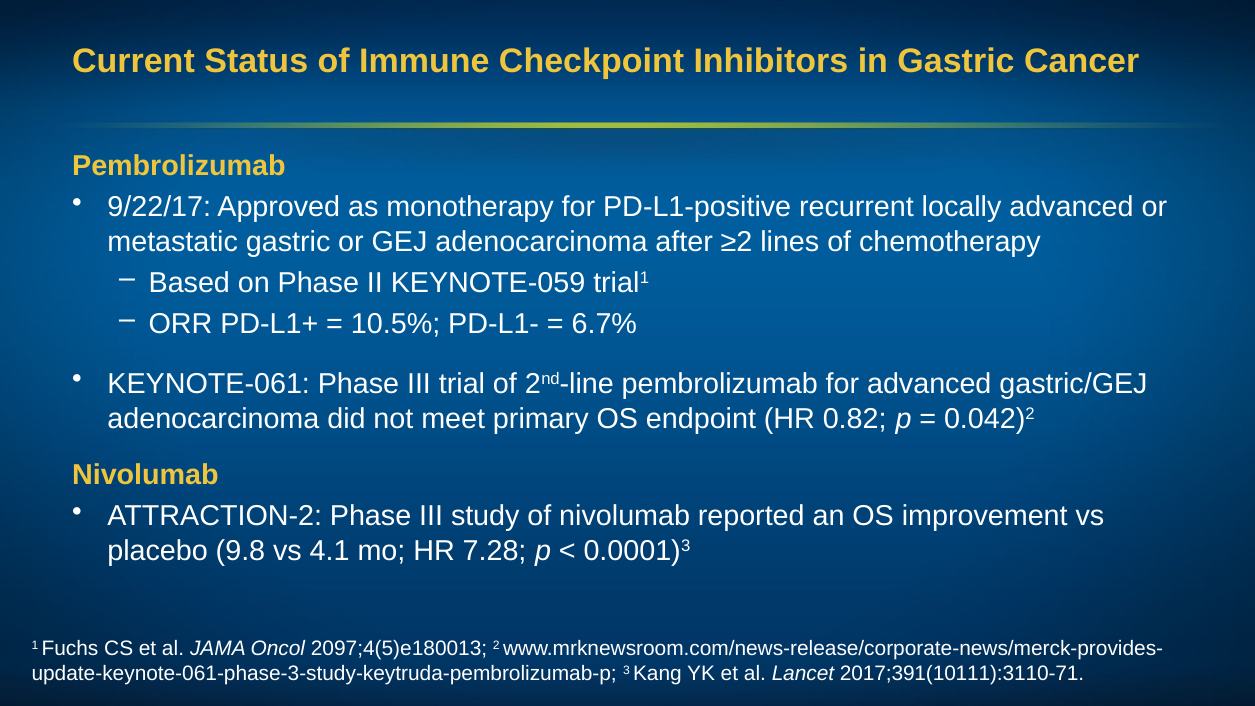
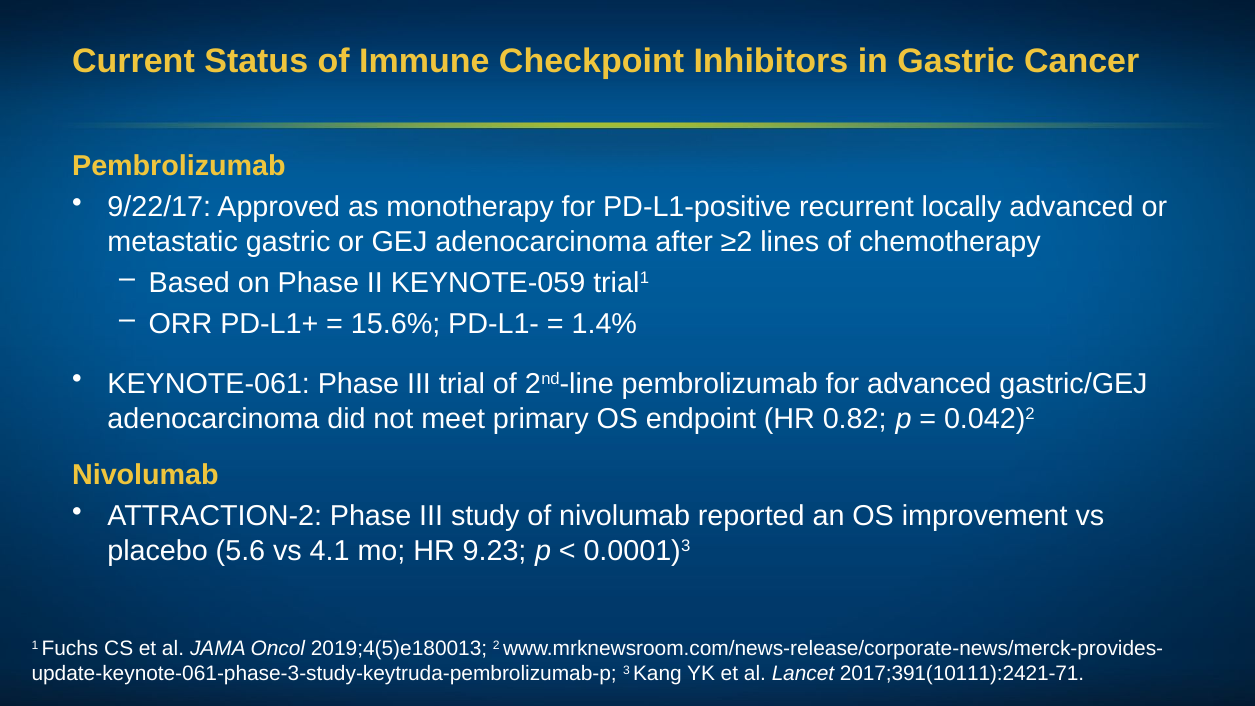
10.5%: 10.5% -> 15.6% (396, 324)
6.7%: 6.7% -> 1.4% (604, 324)
9.8: 9.8 -> 5.6 (240, 551)
7.28: 7.28 -> 9.23 (495, 551)
2097;4(5)e180013: 2097;4(5)e180013 -> 2019;4(5)e180013 (399, 649)
2017;391(10111):3110-71: 2017;391(10111):3110-71 -> 2017;391(10111):2421-71 (962, 674)
